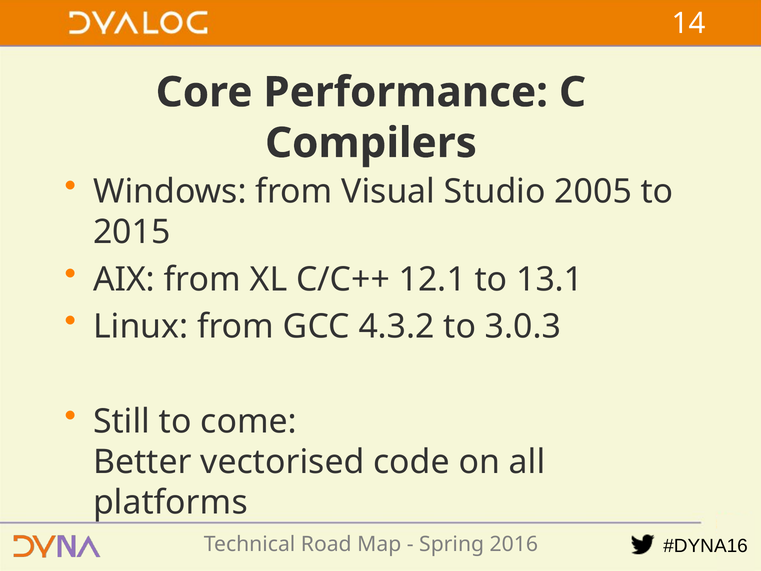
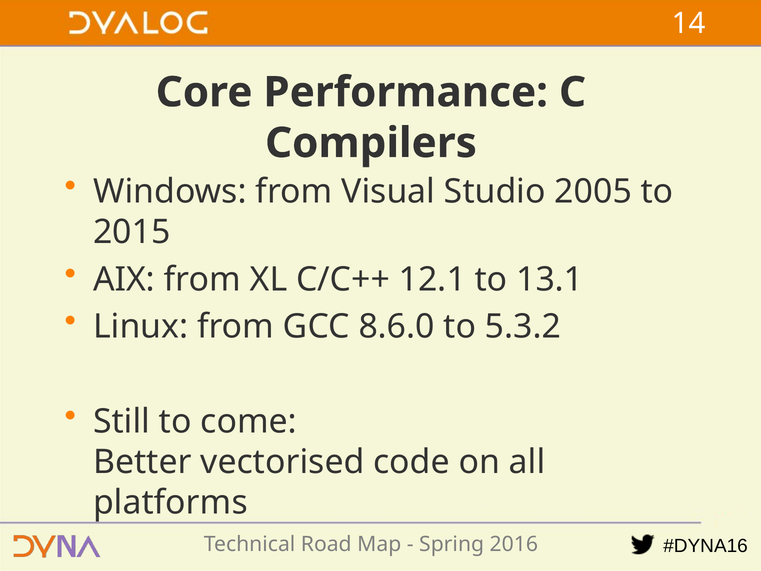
4.3.2: 4.3.2 -> 8.6.0 (397, 327)
3.0.3: 3.0.3 -> 5.3.2 (523, 327)
